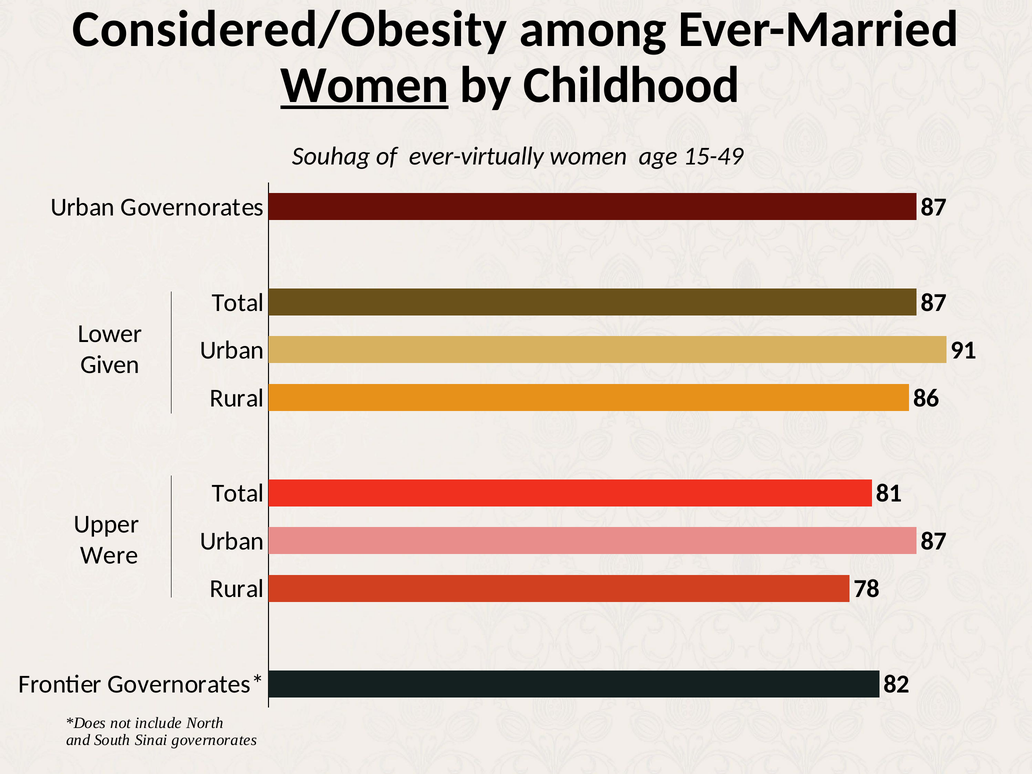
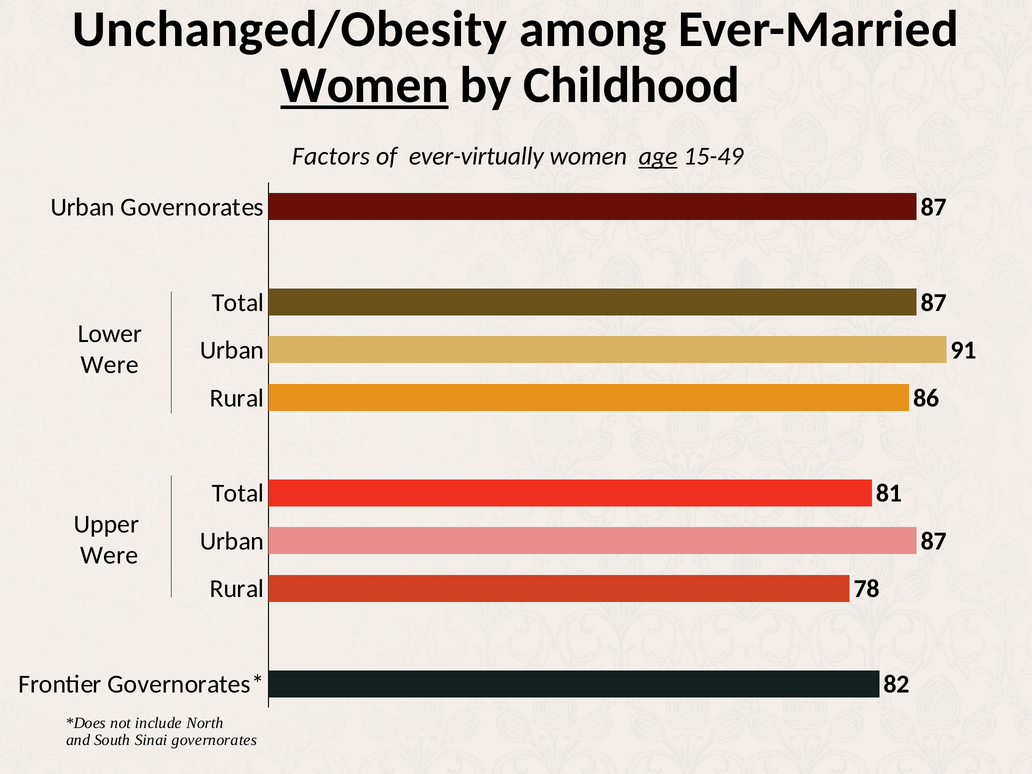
Considered/Obesity: Considered/Obesity -> Unchanged/Obesity (290, 29)
Souhag: Souhag -> Factors (331, 156)
age underline: none -> present (658, 156)
Given: Given -> Were (110, 365)
